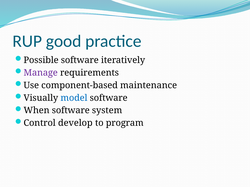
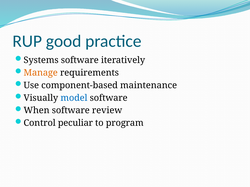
Possible: Possible -> Systems (41, 60)
Manage colour: purple -> orange (41, 73)
system: system -> review (107, 111)
develop: develop -> peculiar (75, 123)
